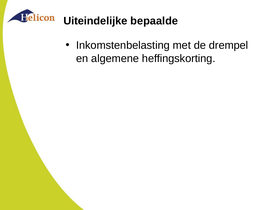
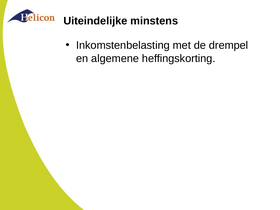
bepaalde: bepaalde -> minstens (154, 21)
